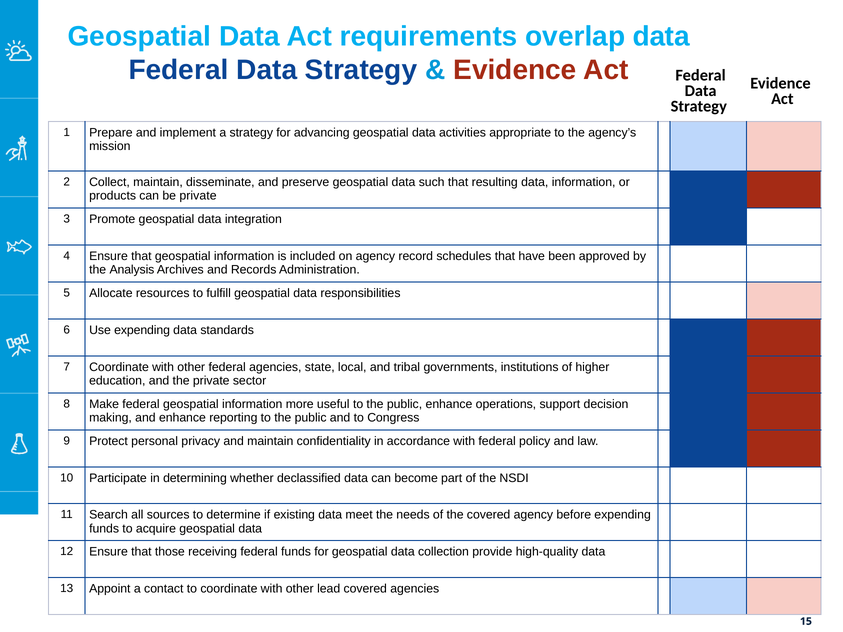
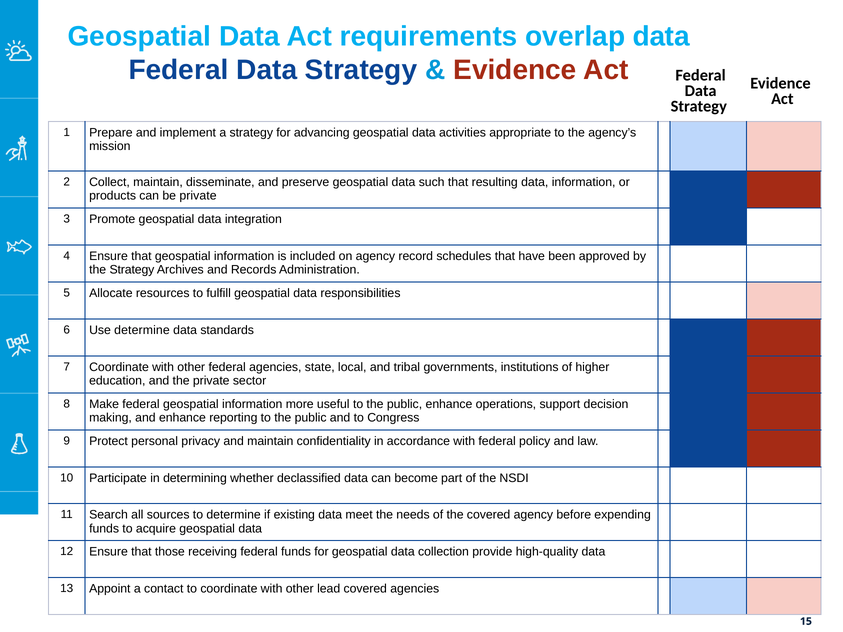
the Analysis: Analysis -> Strategy (132, 270)
Use expending: expending -> determine (142, 330)
